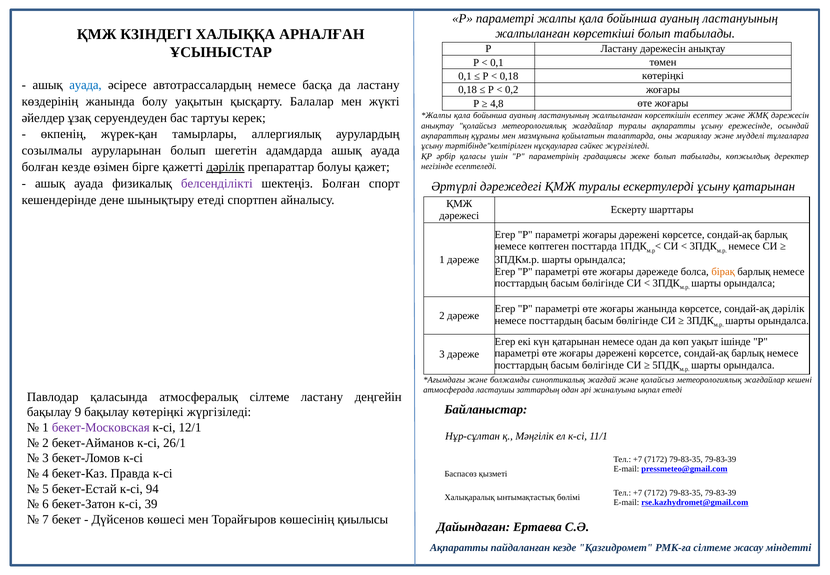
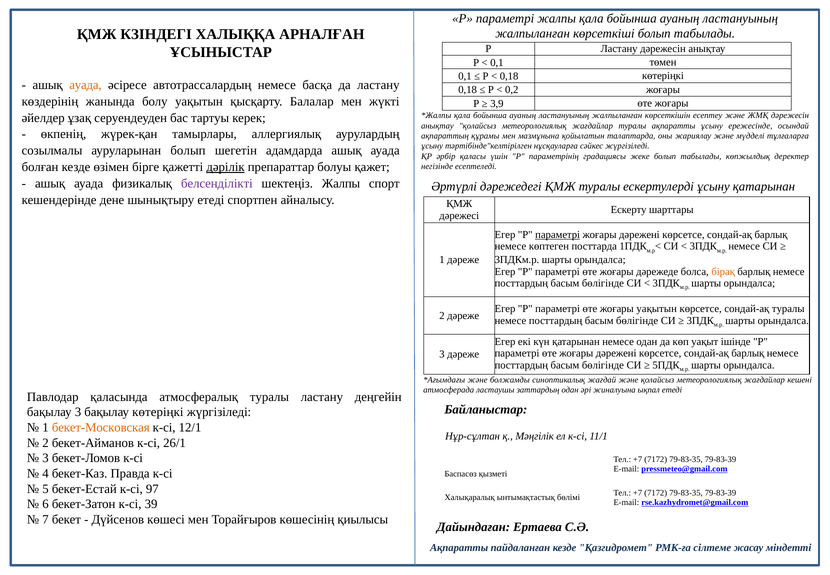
ауада colour: blue -> orange (85, 85)
4,8: 4,8 -> 3,9 (497, 104)
шектеңіз Болған: Болған -> Жалпы (341, 183)
параметрі underline: none -> present (558, 234)
жоғары жанында: жанында -> уақытын (657, 309)
сондай-ақ дәрілік: дәрілік -> туралы (788, 309)
атмосфералық сілтеме: сілтеме -> туралы (269, 397)
бақылау 9: 9 -> 3 (78, 412)
бекет-Московская colour: purple -> orange (101, 427)
94: 94 -> 97 (152, 489)
